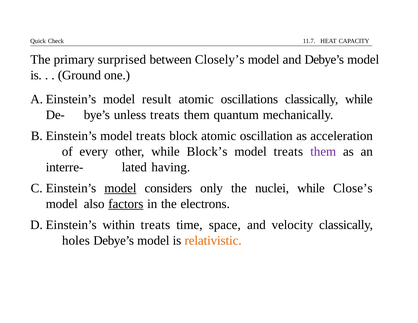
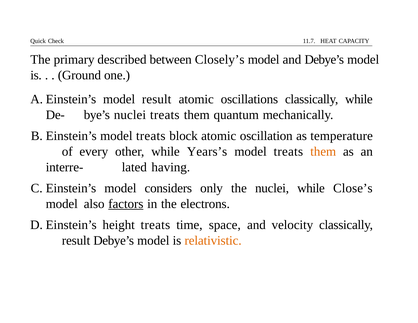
surprised: surprised -> described (122, 59)
bye’s unless: unless -> nuclei (130, 115)
acceleration: acceleration -> temperature (342, 136)
Block’s: Block’s -> Years’s (207, 152)
them colour: purple -> orange (323, 152)
model underline: present -> none (120, 188)
within: within -> height (119, 225)
holes: holes -> result (76, 240)
